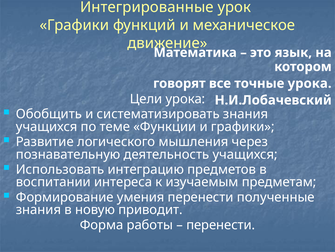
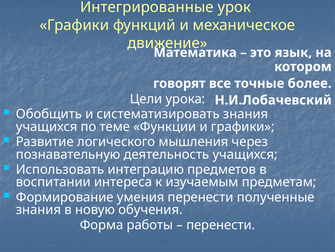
точные урока: урока -> более (310, 83)
приводит: приводит -> обучения (150, 209)
